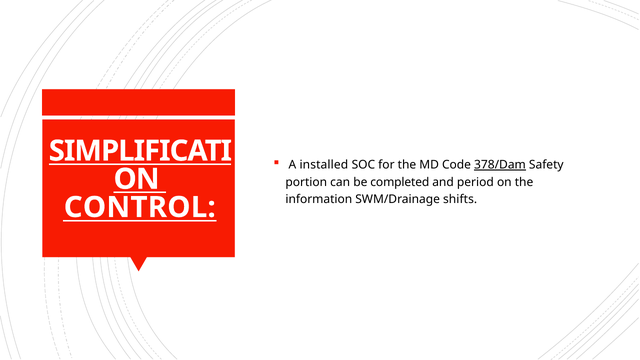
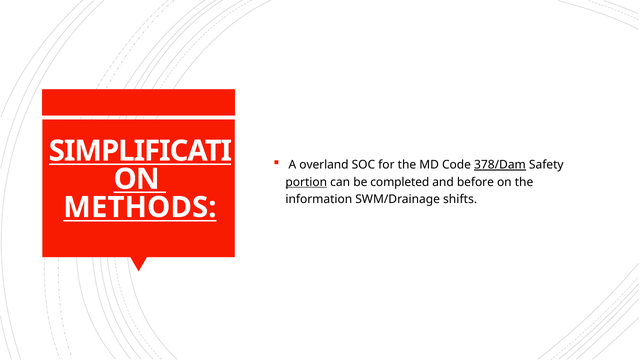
installed: installed -> overland (324, 165)
portion underline: none -> present (306, 182)
period: period -> before (475, 182)
CONTROL: CONTROL -> METHODS (140, 207)
